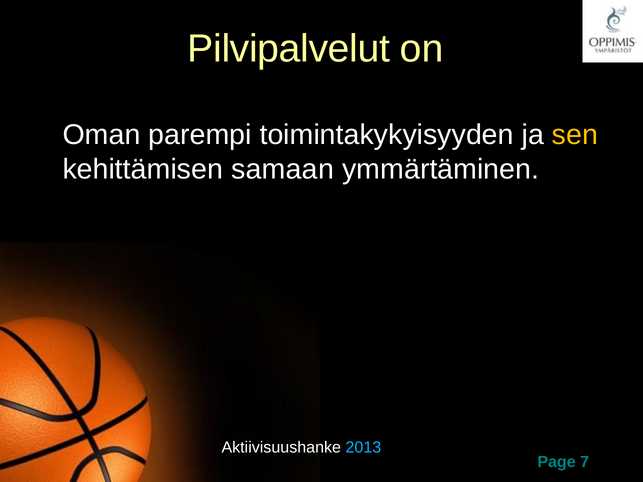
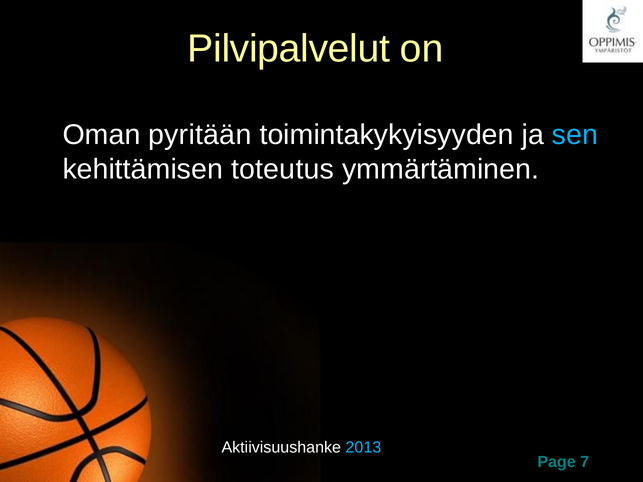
parempi: parempi -> pyritään (200, 135)
sen colour: yellow -> light blue (575, 135)
samaan: samaan -> toteutus (283, 169)
